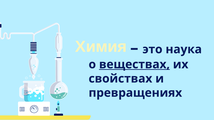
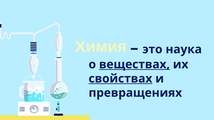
свойствах underline: none -> present (120, 79)
